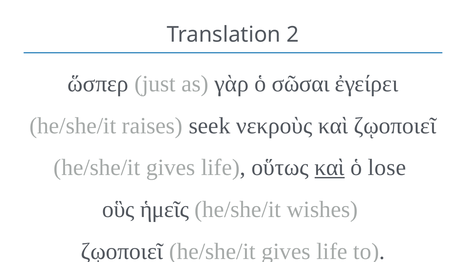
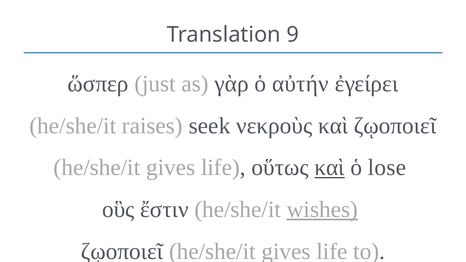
2: 2 -> 9 (293, 35)
σῶσαι: σῶσαι -> αὐτήν (300, 84)
ἡμεῖς: ἡμεῖς -> ἔστιν (164, 210)
wishes underline: none -> present (322, 210)
